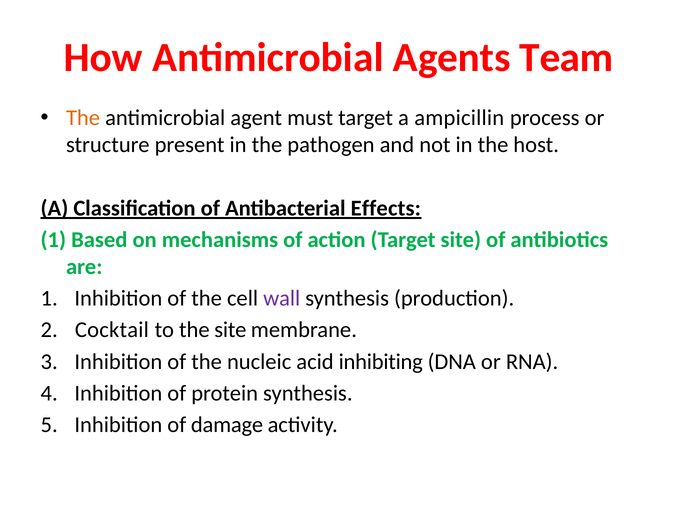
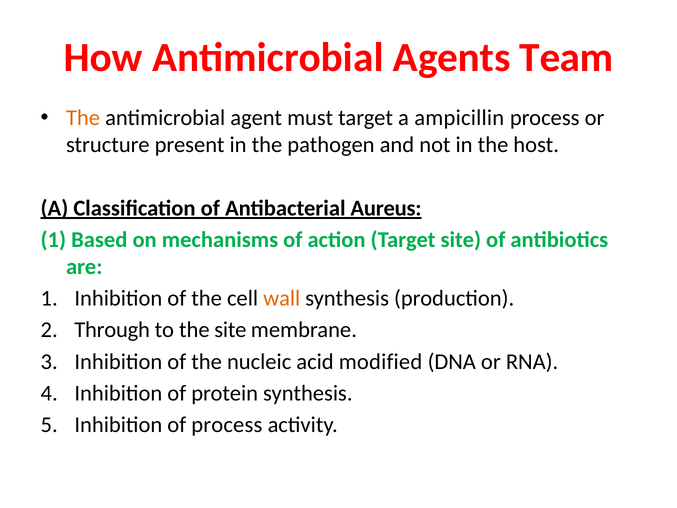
Effects: Effects -> Aureus (386, 208)
wall colour: purple -> orange (282, 298)
Cocktail: Cocktail -> Through (112, 330)
inhibiting: inhibiting -> modified (381, 361)
of damage: damage -> process (227, 425)
